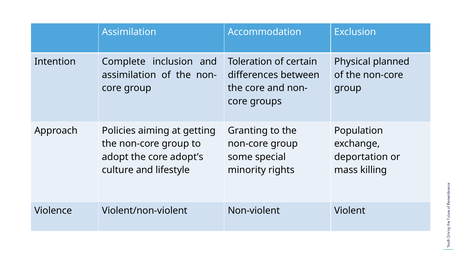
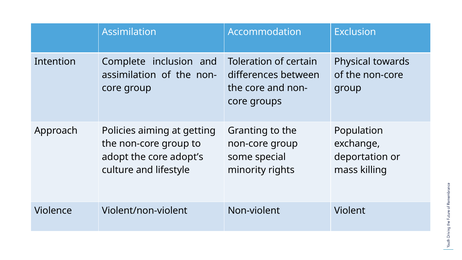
planned: planned -> towards (391, 62)
